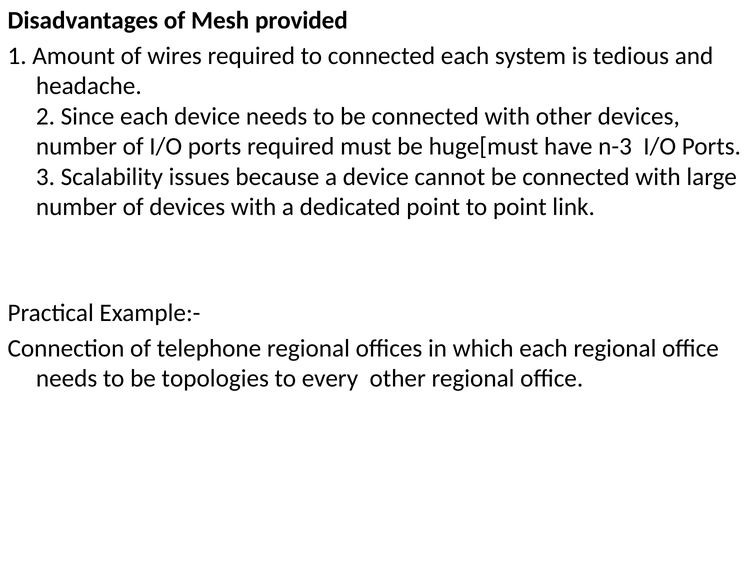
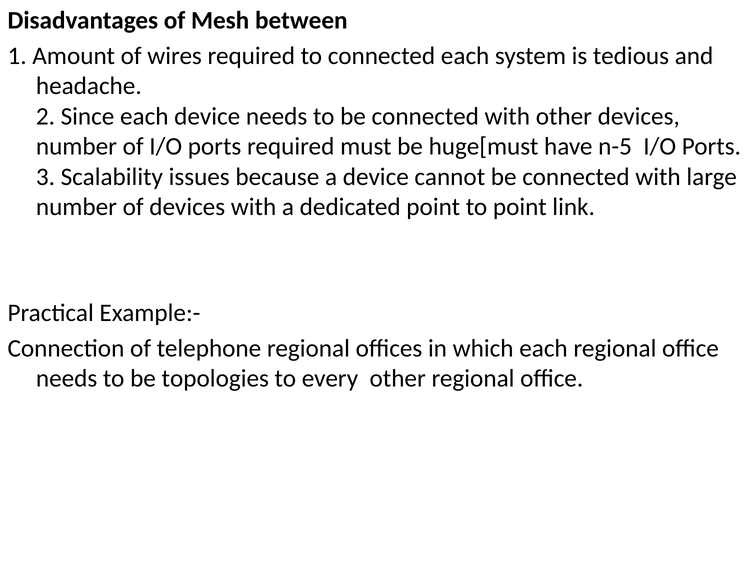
provided: provided -> between (301, 21)
n-3: n-3 -> n-5 (615, 147)
